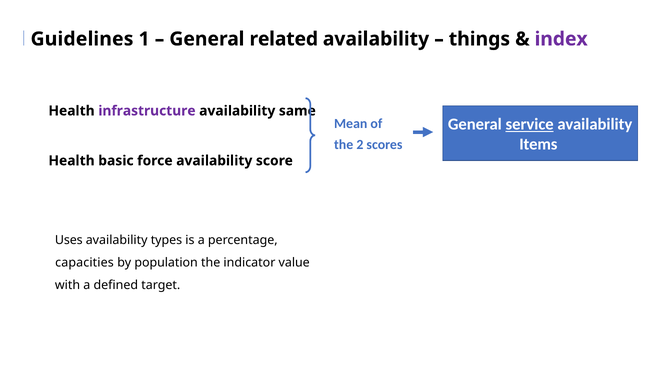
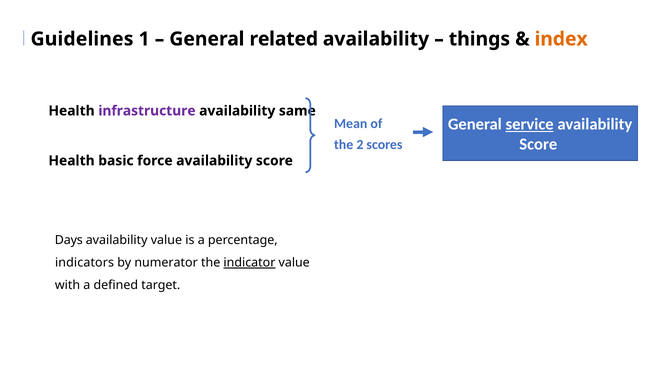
index colour: purple -> orange (561, 39)
Items: Items -> Score (538, 144)
Uses: Uses -> Days (69, 240)
availability types: types -> value (166, 240)
capacities: capacities -> indicators (85, 262)
population: population -> numerator (166, 262)
indicator underline: none -> present (249, 262)
